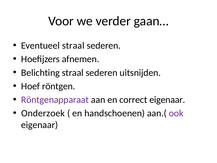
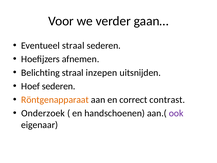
sederen: sederen -> inzepen (102, 73)
Hoef röntgen: röntgen -> sederen (59, 86)
Röntgenapparaat colour: purple -> orange (55, 100)
correct eigenaar: eigenaar -> contrast (167, 100)
